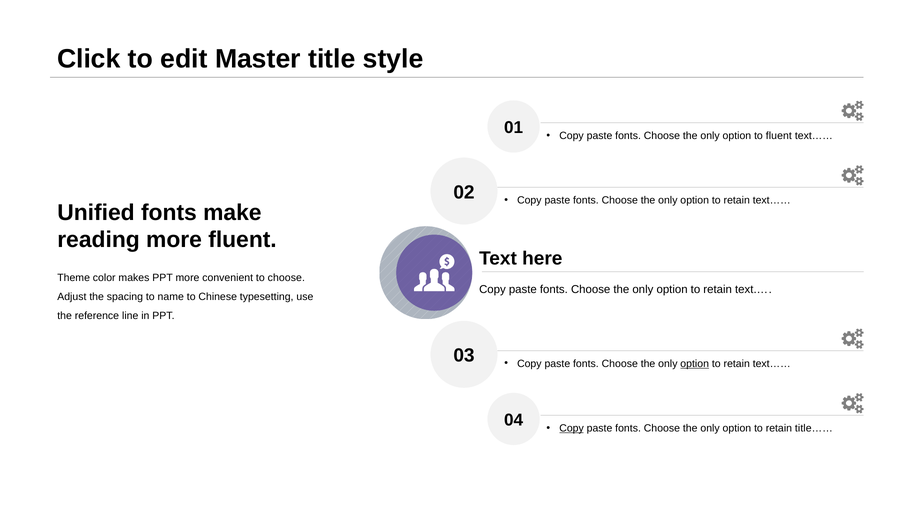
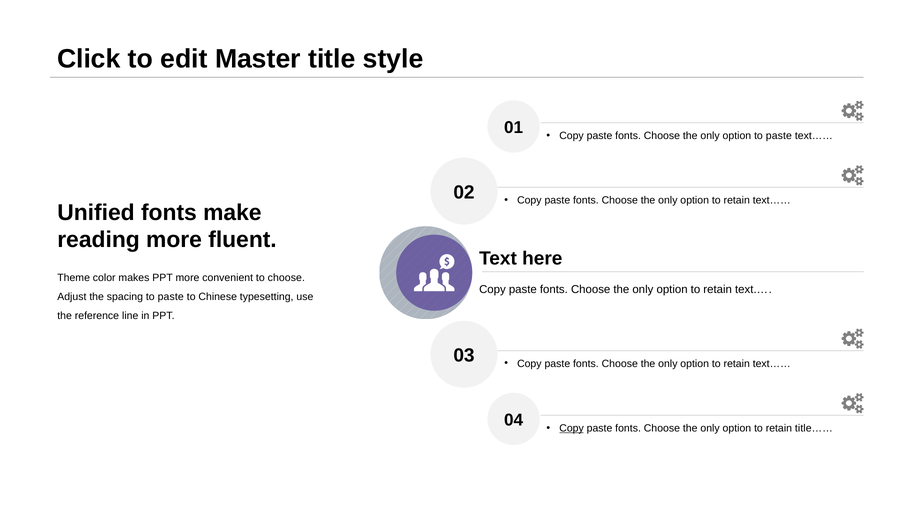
option to fluent: fluent -> paste (779, 136)
spacing to name: name -> paste (171, 297)
option underline: present -> none (695, 364)
